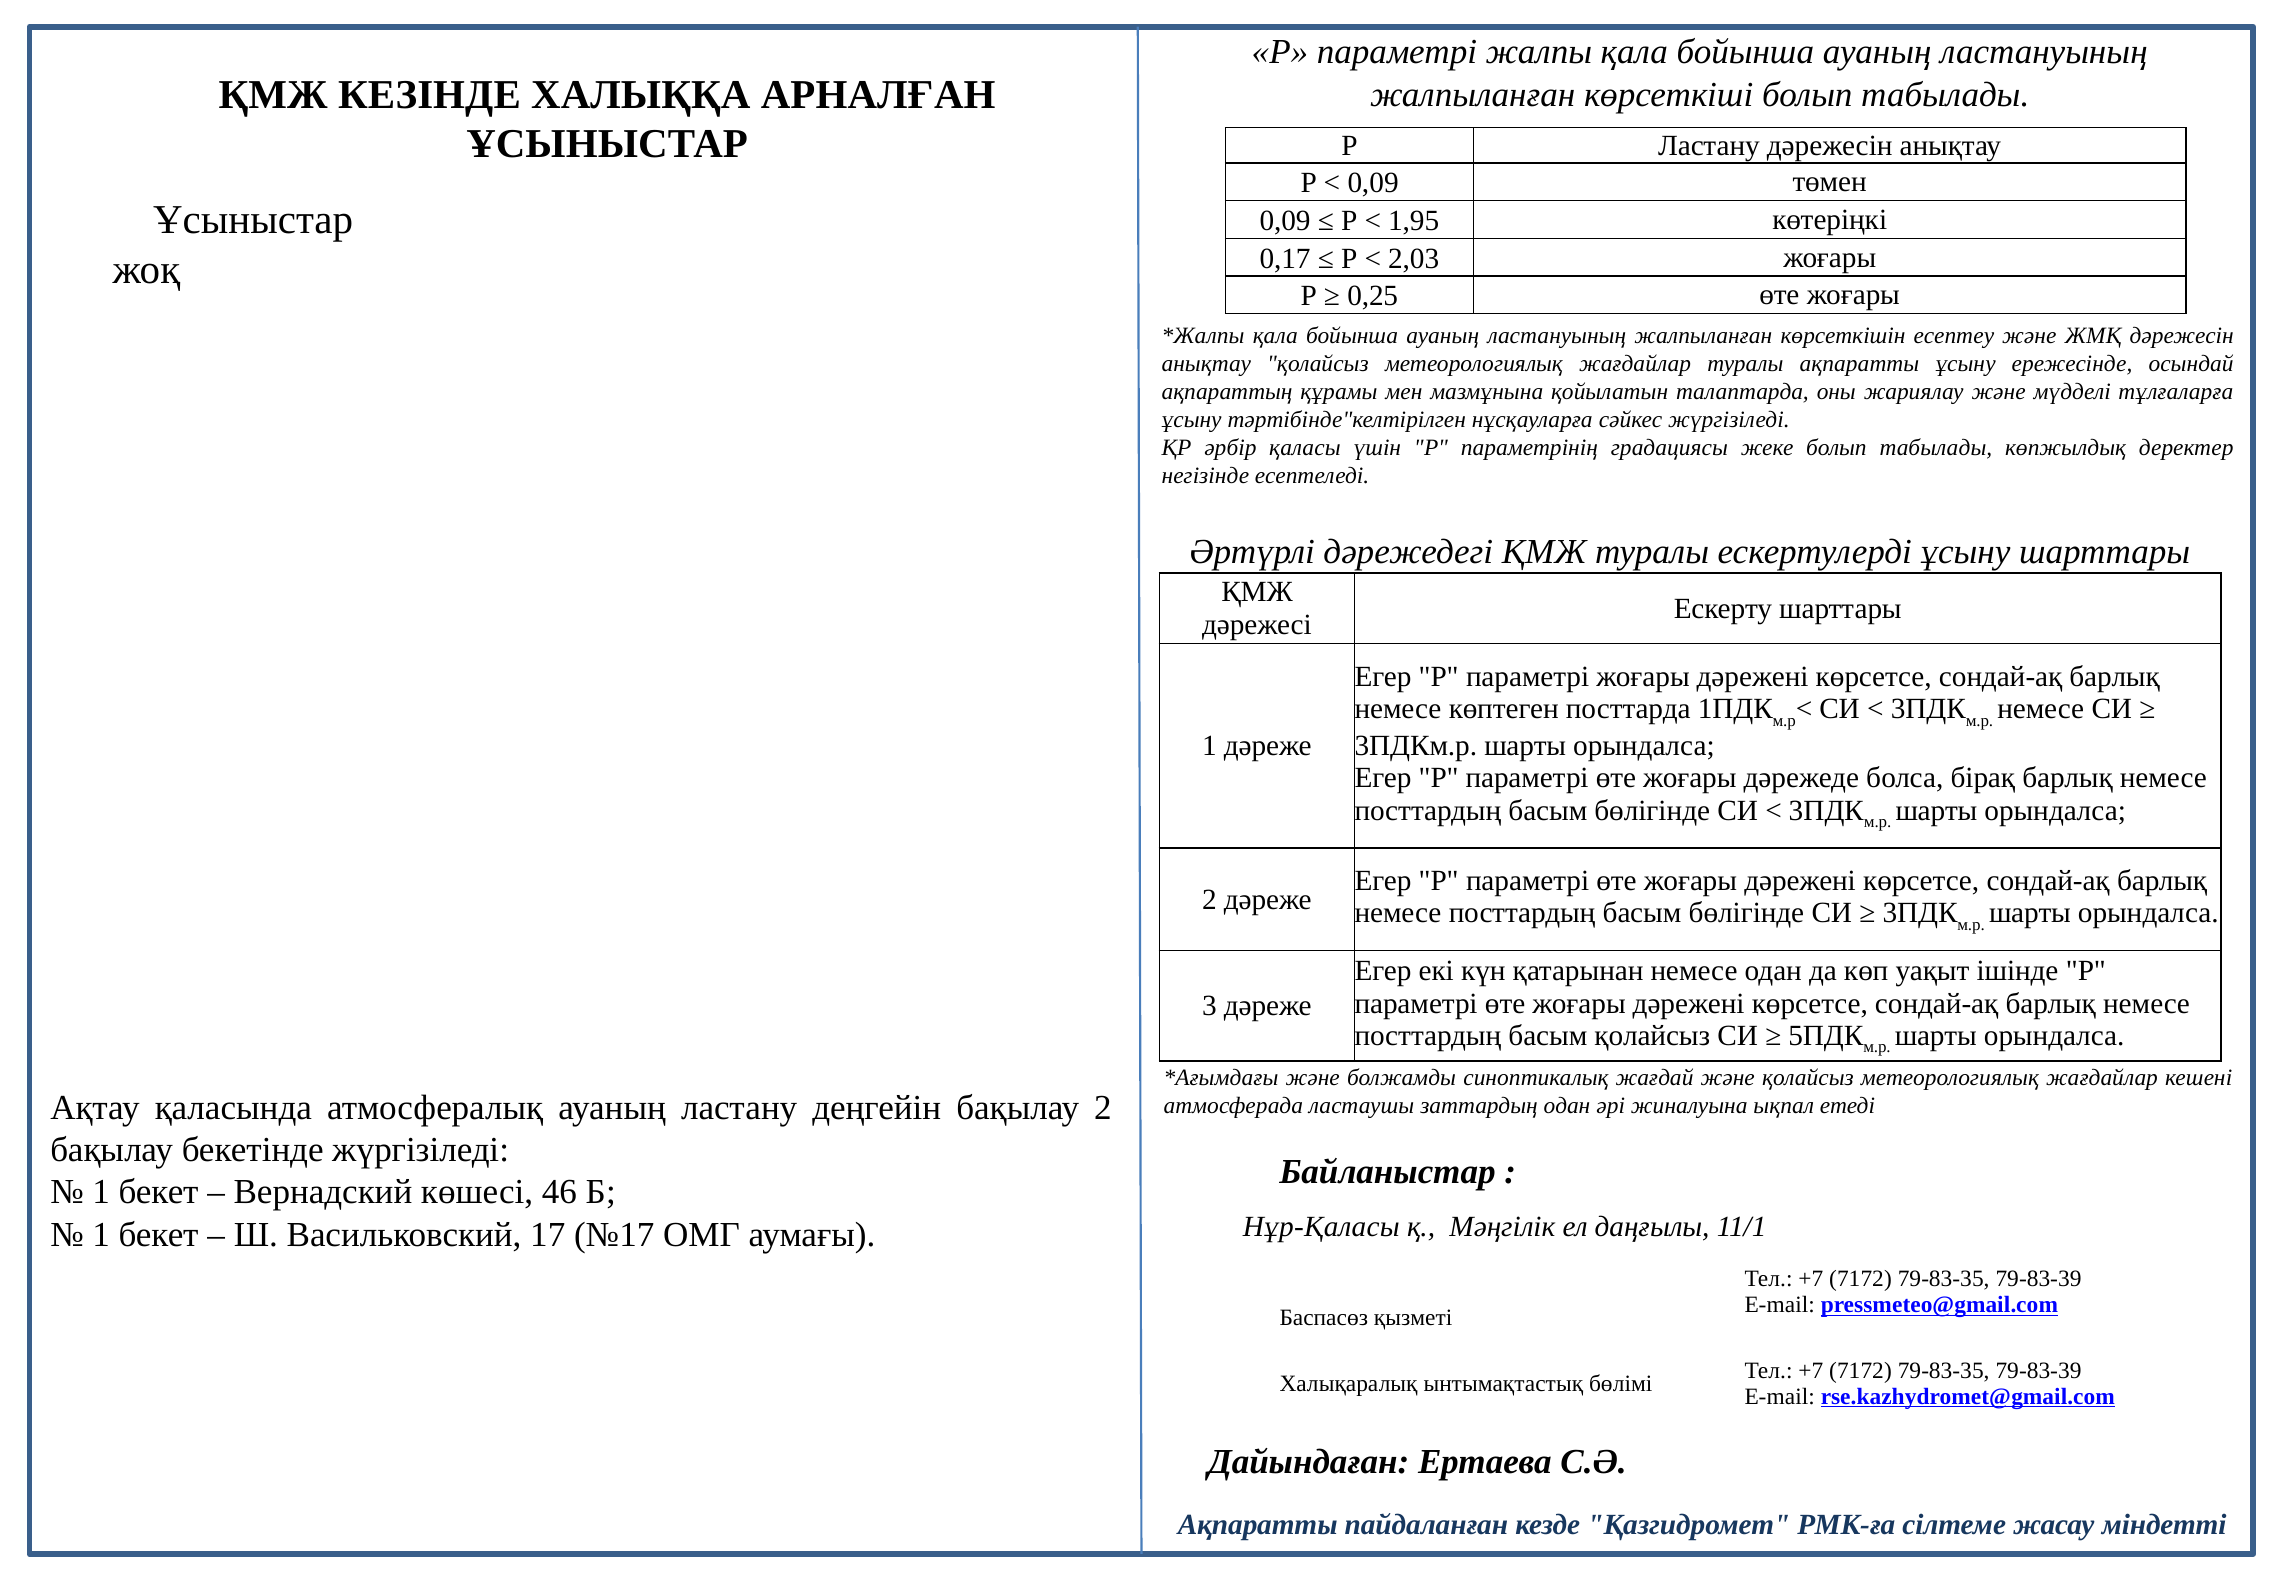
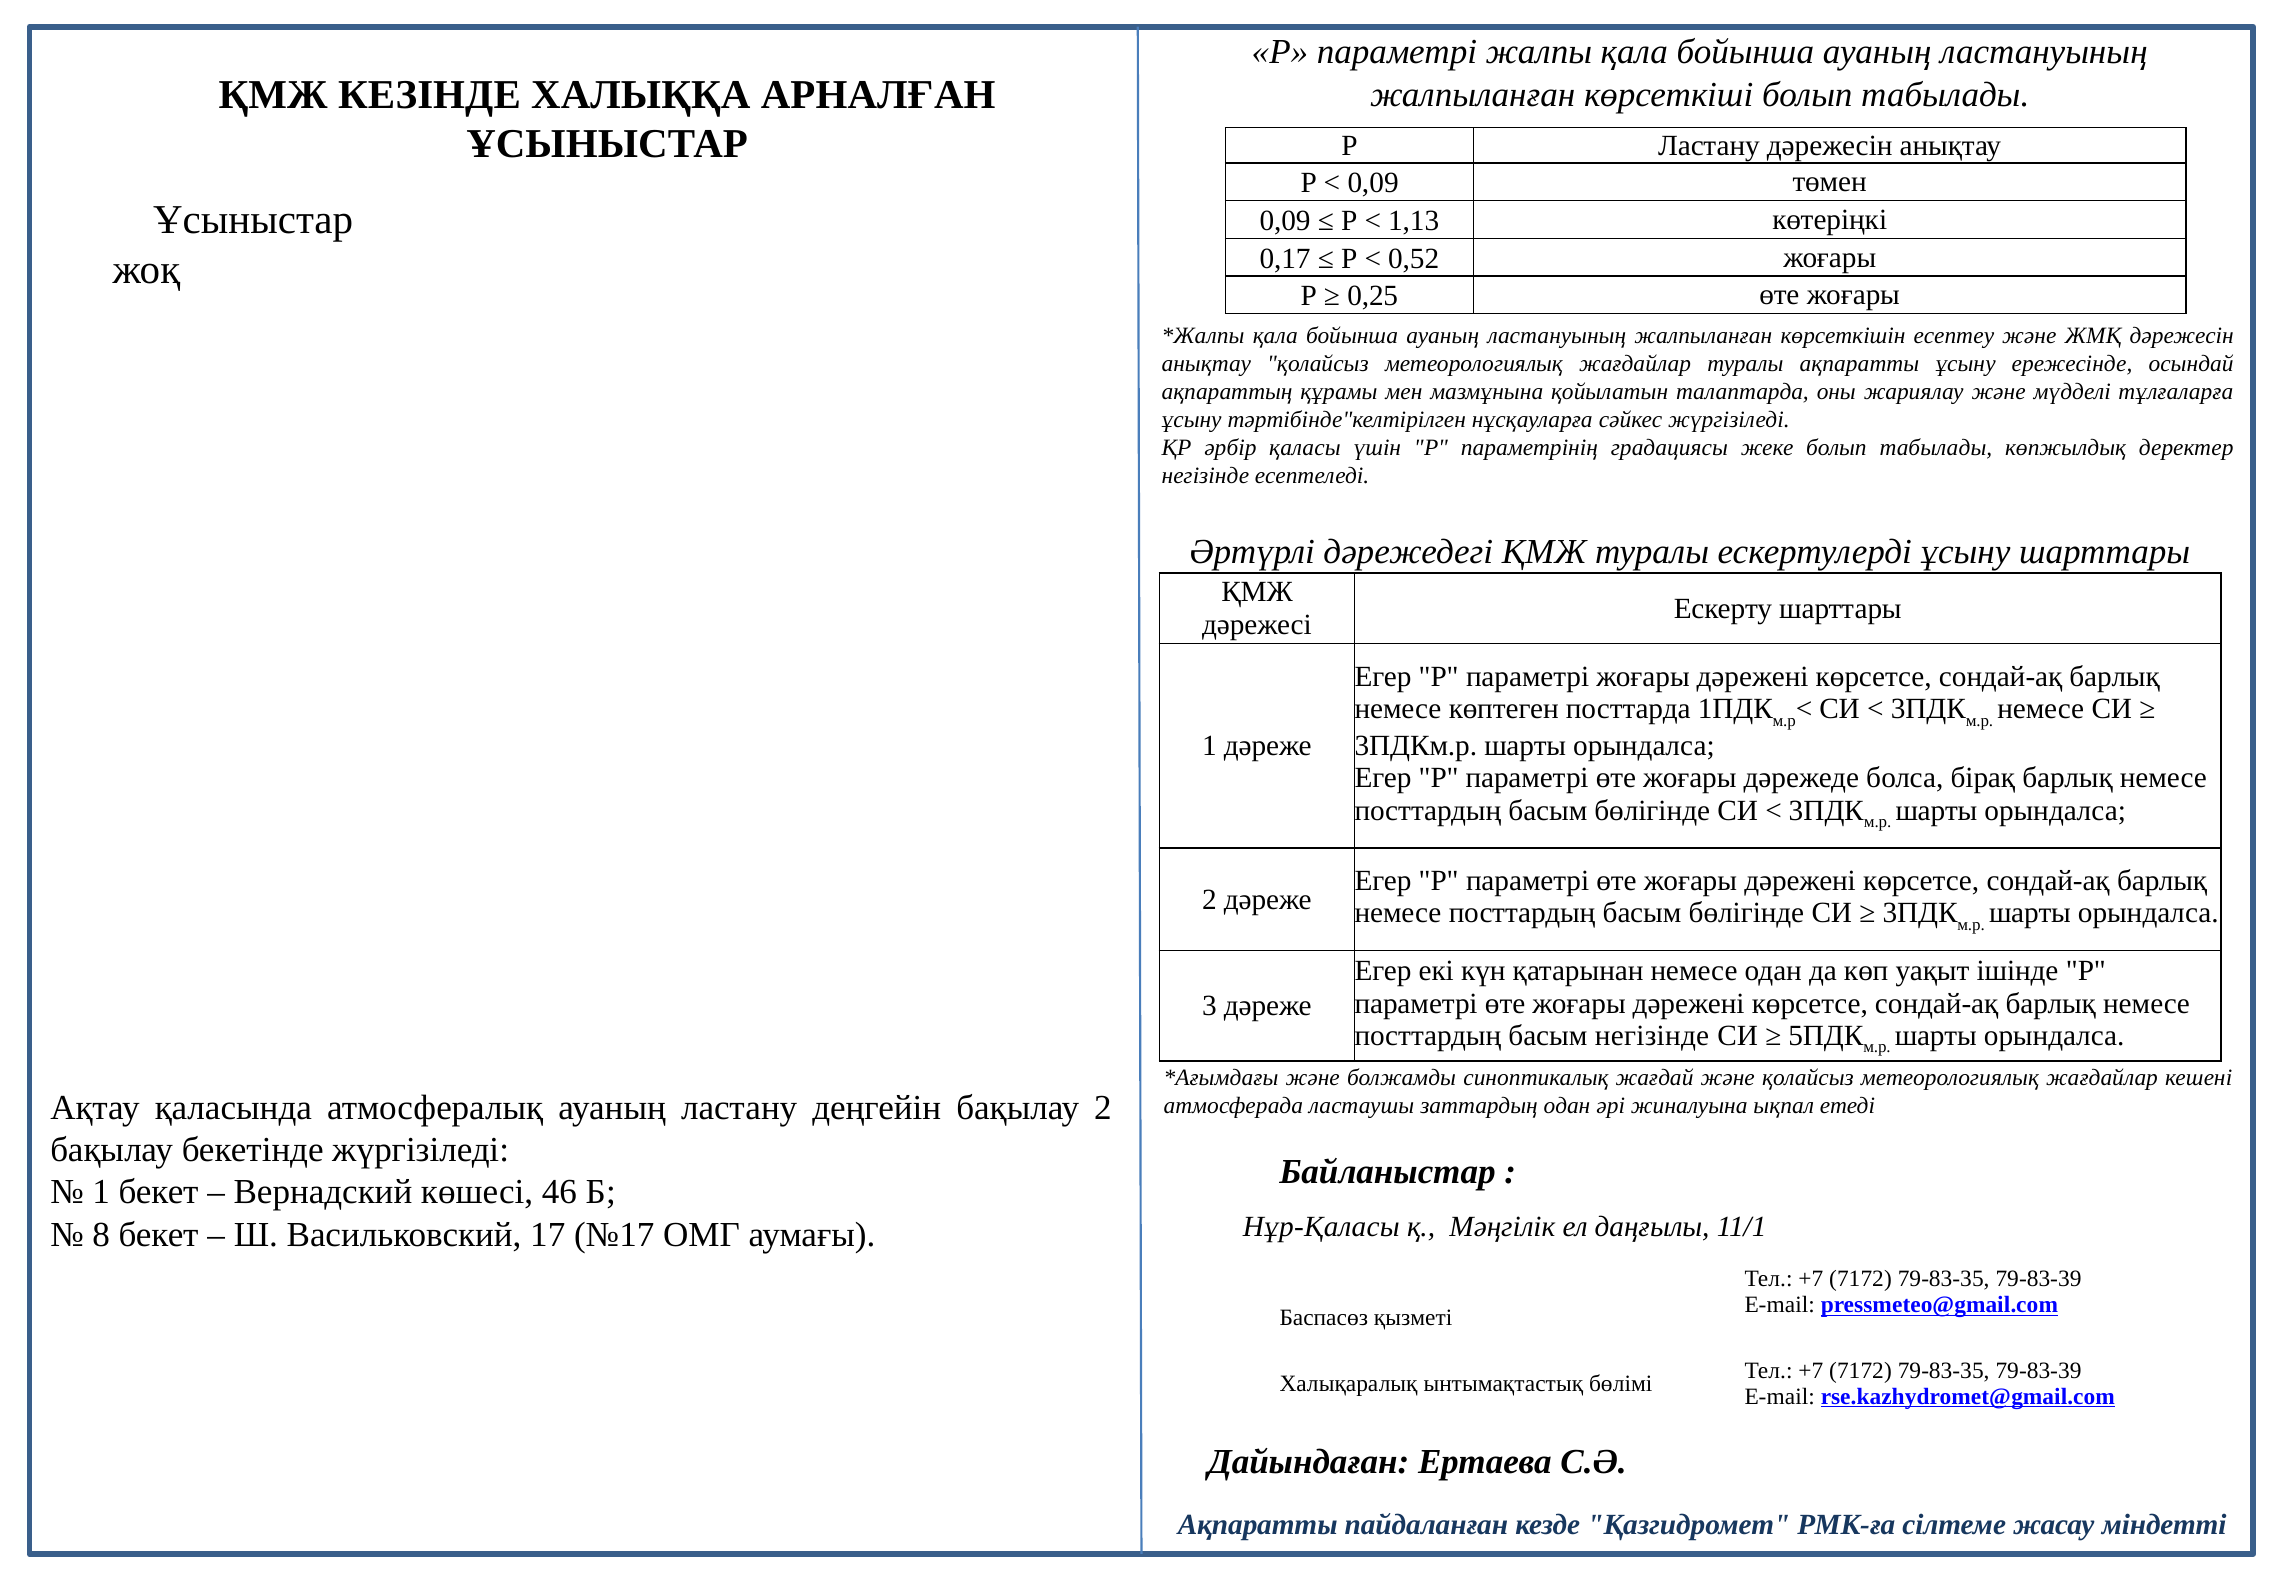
1,95: 1,95 -> 1,13 (1414, 221)
2,03: 2,03 -> 0,52 (1414, 258)
басым қолайсыз: қолайсыз -> негізінде (1652, 1035)
1: 1 -> 8 (101, 1234)
